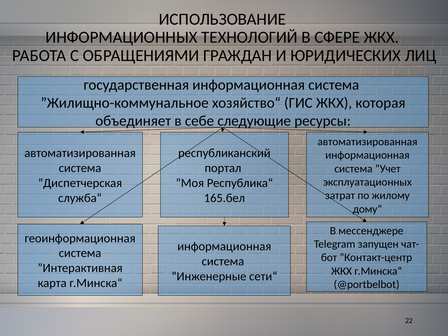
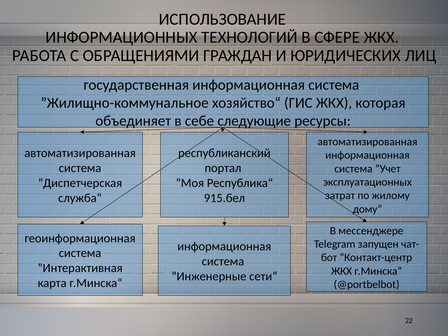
165.бел: 165.бел -> 915.бел (224, 198)
